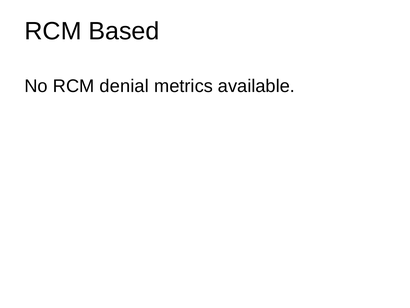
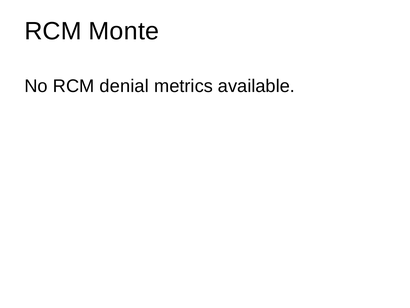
Based: Based -> Monte (124, 31)
